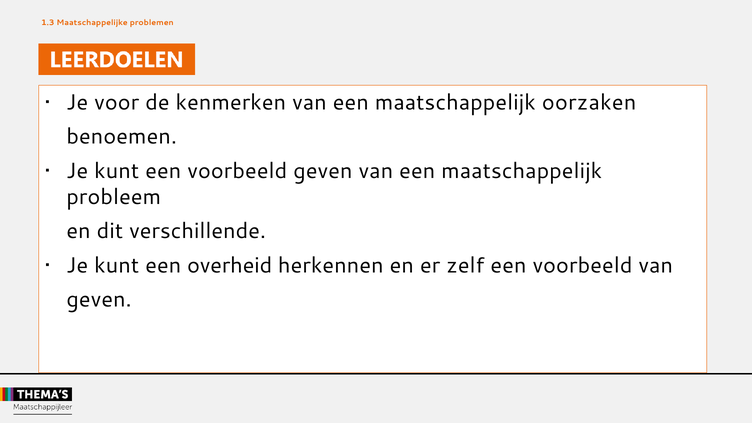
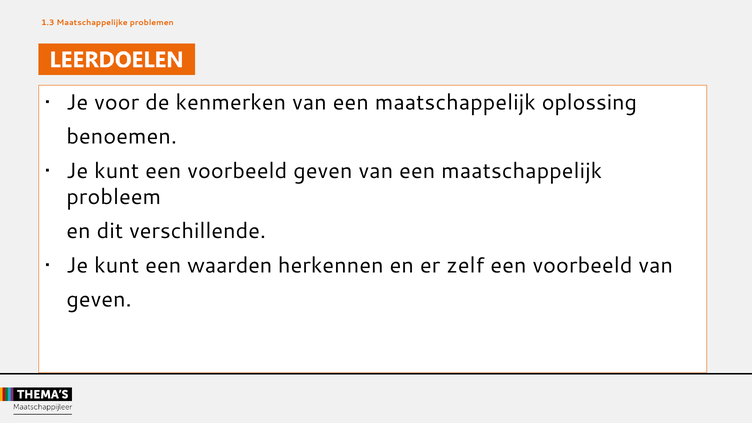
oorzaken: oorzaken -> oplossing (589, 103)
overheid: overheid -> waarden (230, 265)
